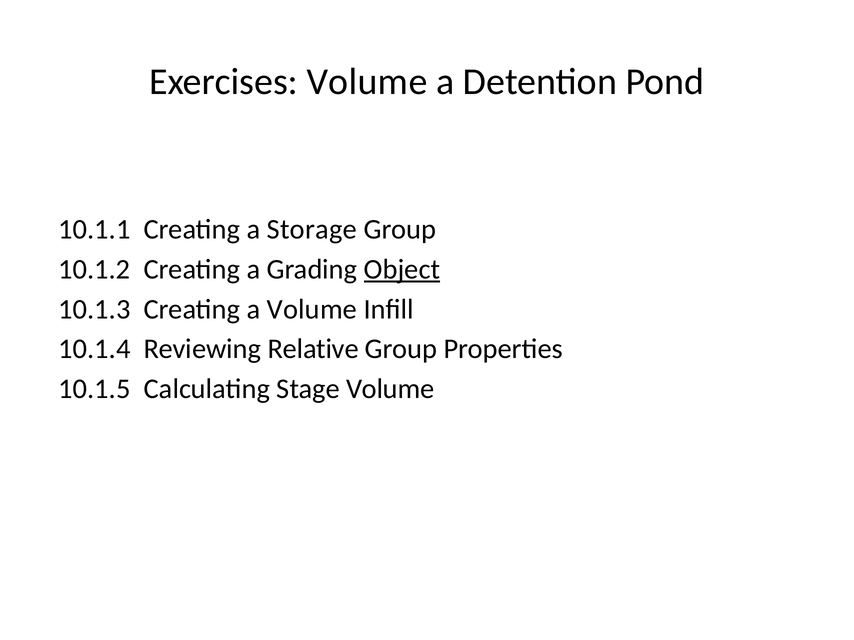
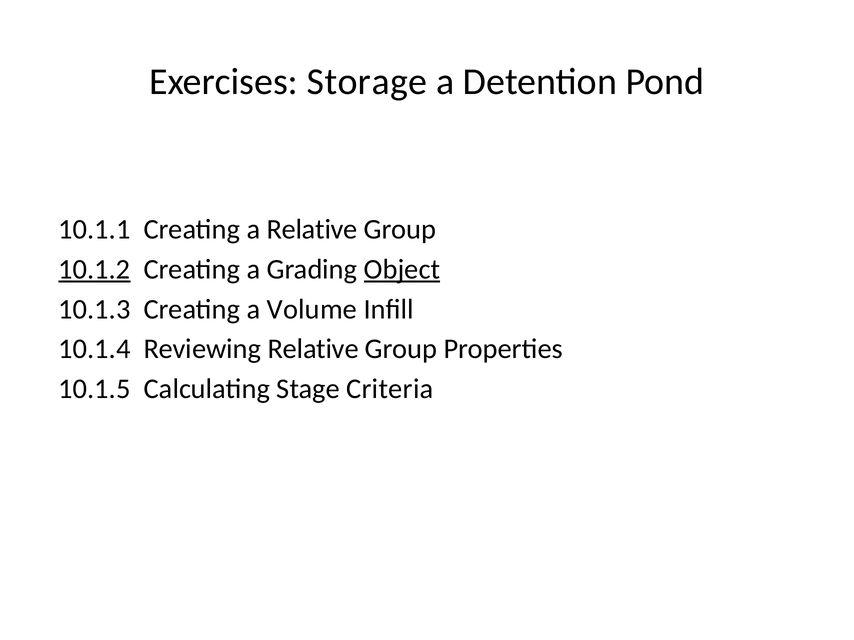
Exercises Volume: Volume -> Storage (367, 82)
a Storage: Storage -> Relative (312, 230)
10.1.2 underline: none -> present (94, 270)
Stage Volume: Volume -> Criteria (390, 389)
